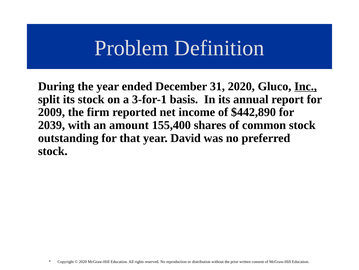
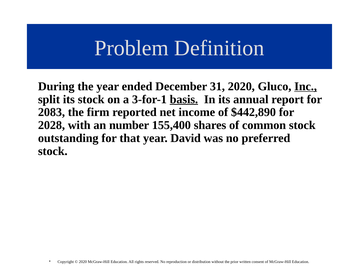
basis underline: none -> present (184, 99)
2009: 2009 -> 2083 (51, 112)
2039: 2039 -> 2028 (51, 125)
amount: amount -> number (129, 125)
